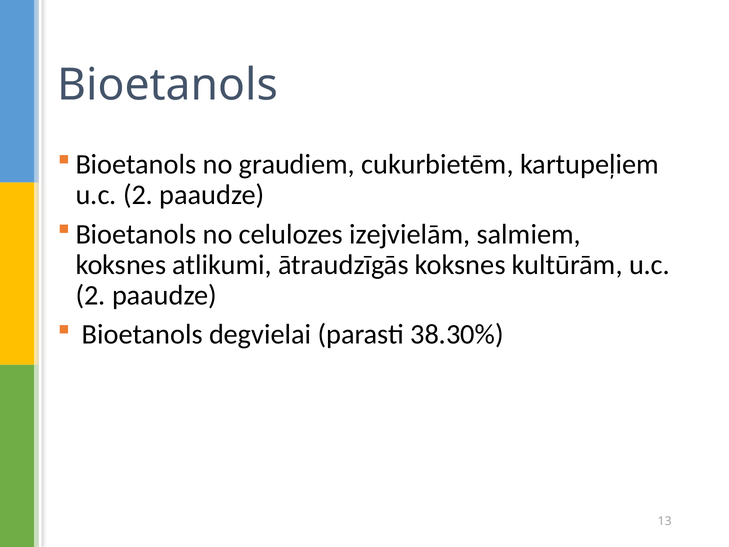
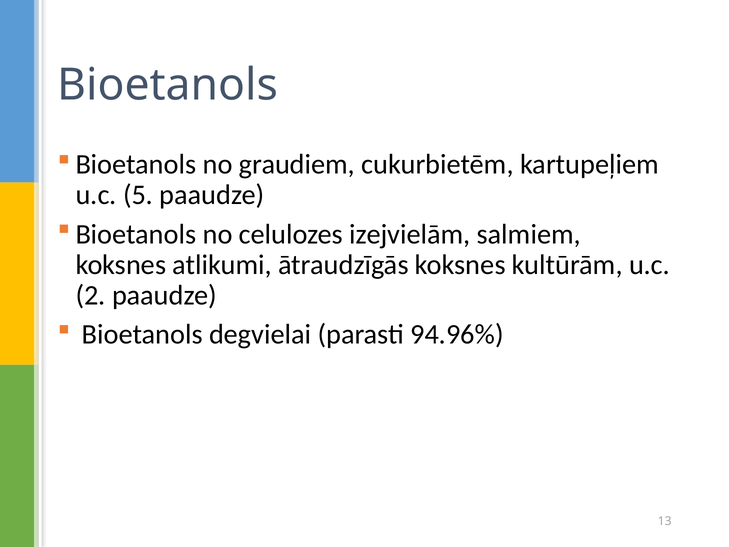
2: 2 -> 5 (138, 195)
38.30%: 38.30% -> 94.96% (457, 334)
